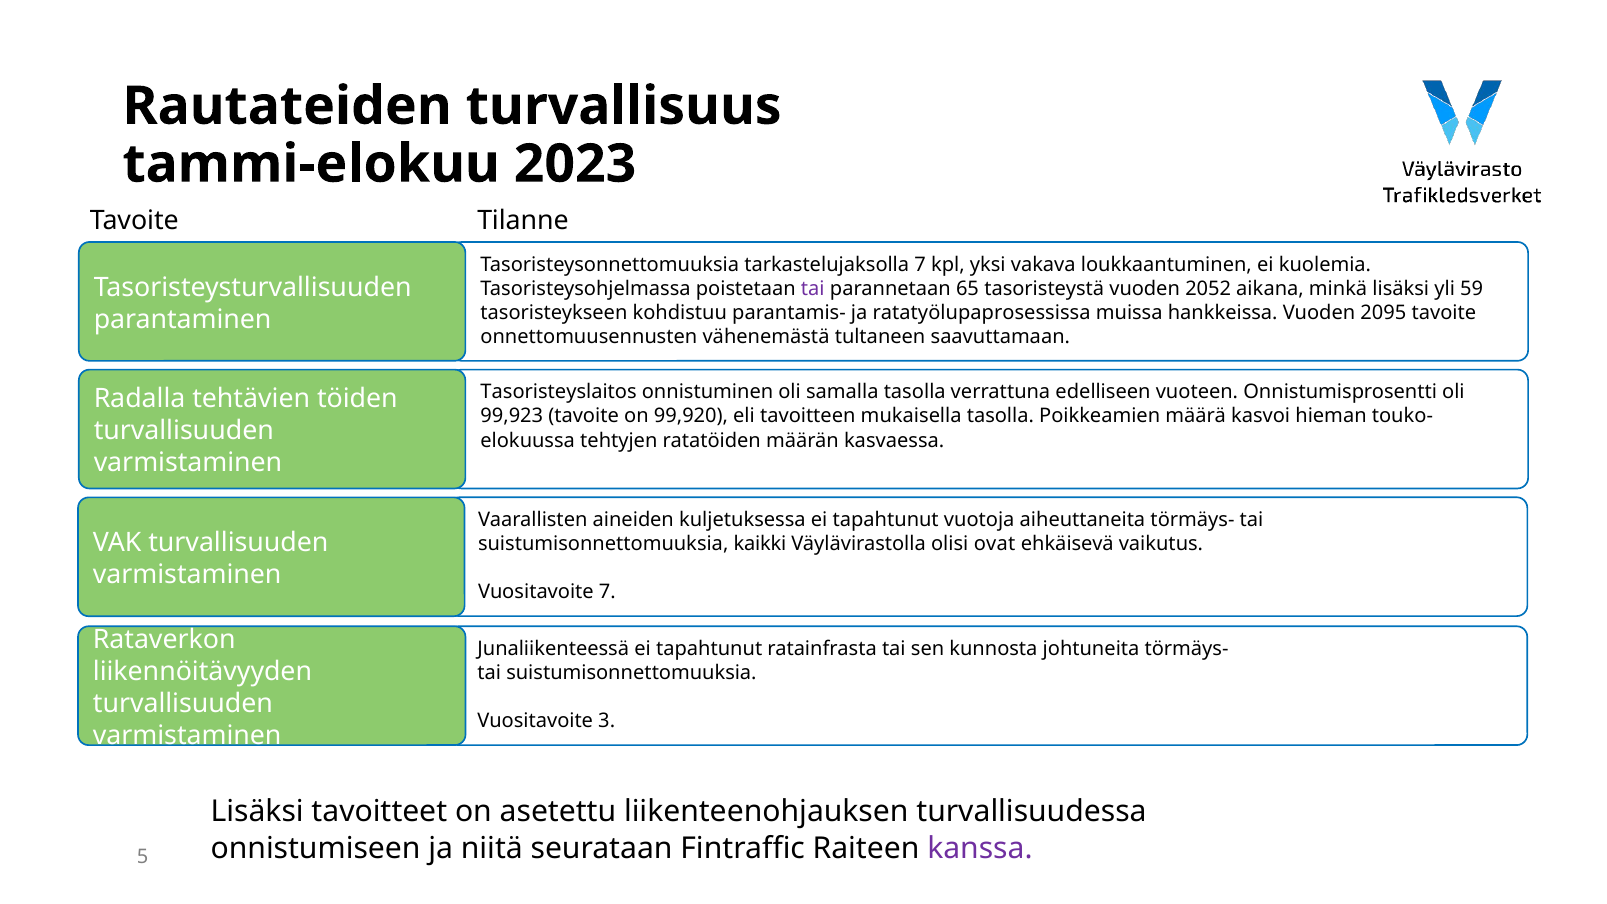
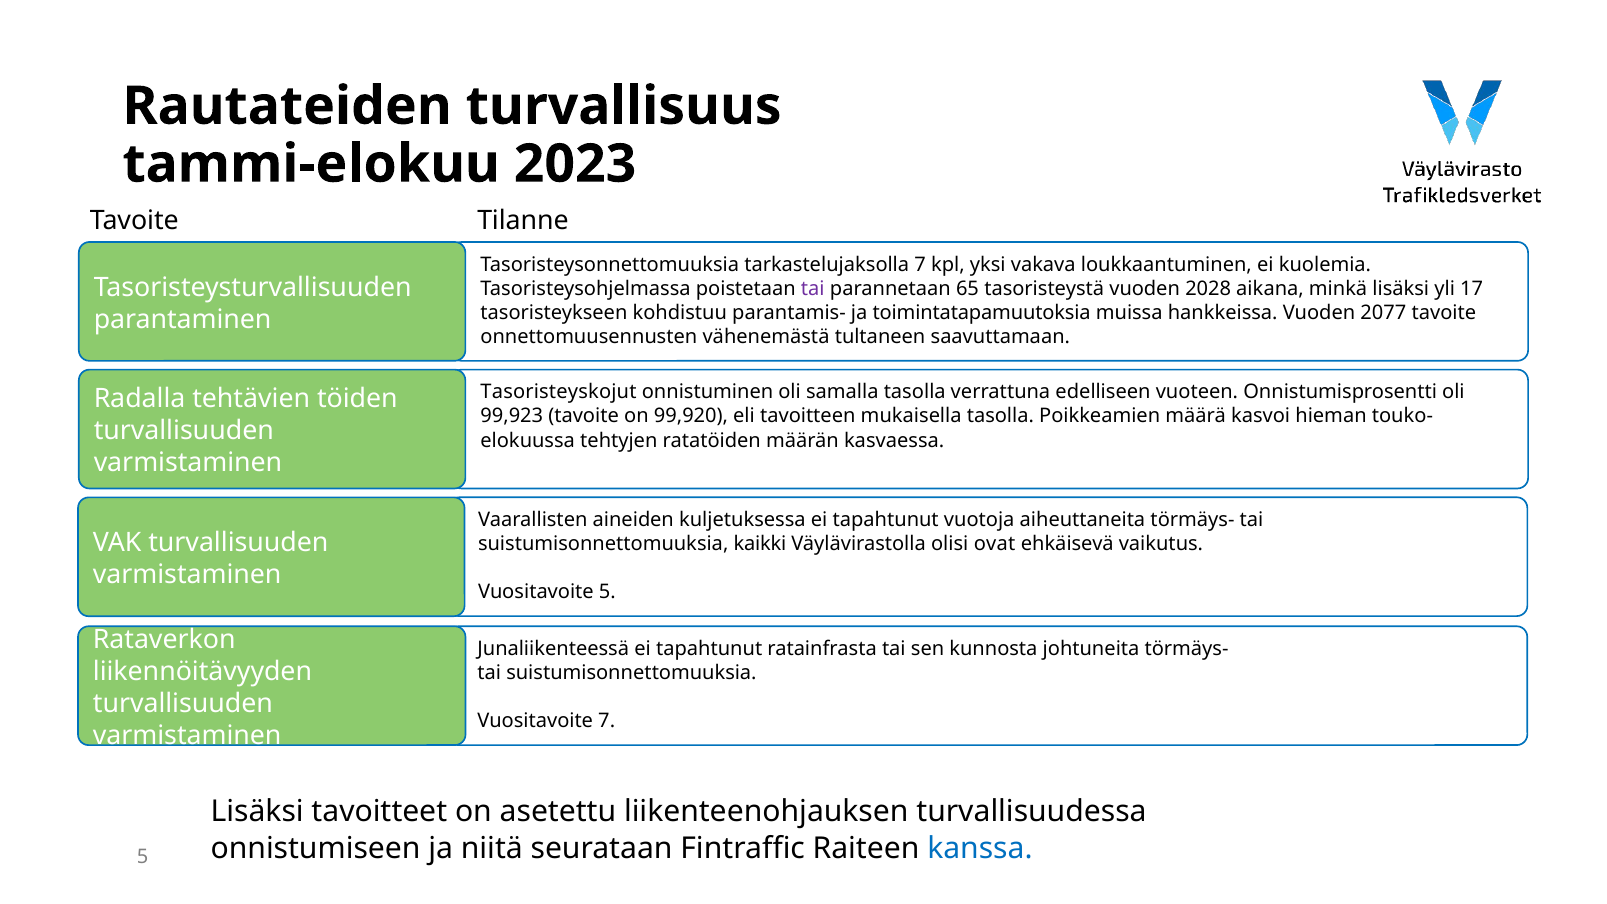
2052: 2052 -> 2028 (1208, 289)
59: 59 -> 17 (1472, 289)
ratatyölupaprosessissa: ratatyölupaprosessissa -> toimintatapamuutoksia (982, 313)
2095: 2095 -> 2077 (1383, 313)
Tasoristeyslaitos: Tasoristeyslaitos -> Tasoristeyskojut (559, 392)
Vuositavoite 7: 7 -> 5 (607, 592)
Vuositavoite 3: 3 -> 7 (607, 721)
kanssa colour: purple -> blue (980, 848)
